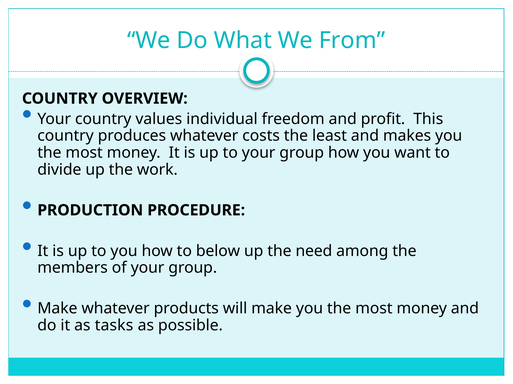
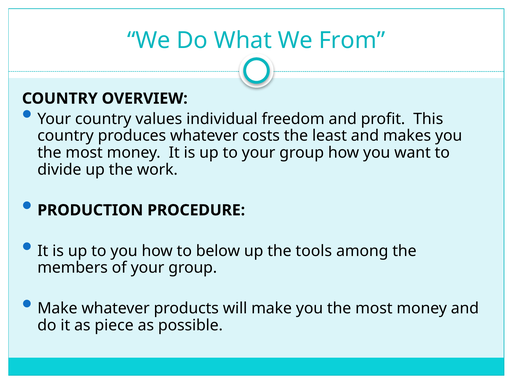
need: need -> tools (314, 251)
tasks: tasks -> piece (114, 326)
